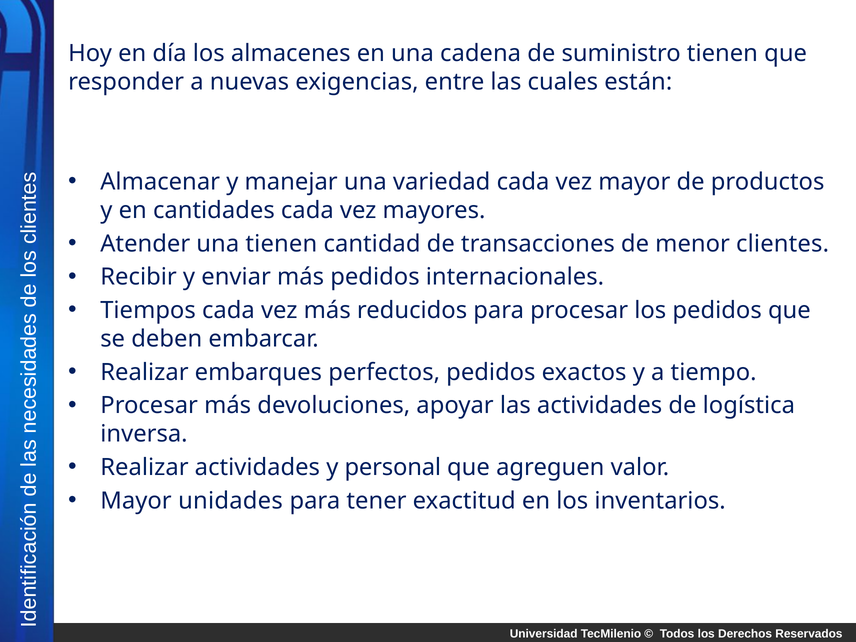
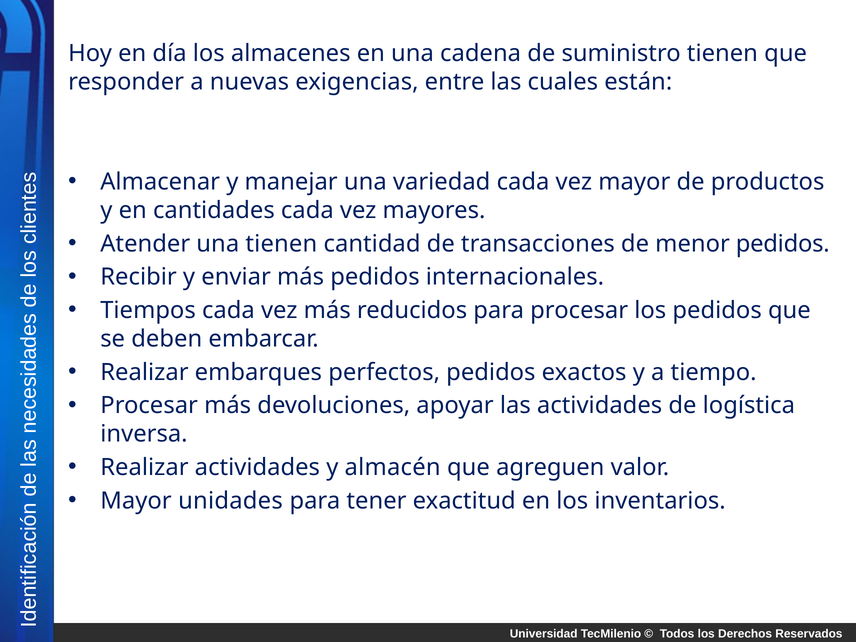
menor clientes: clientes -> pedidos (783, 244)
personal: personal -> almacén (393, 467)
